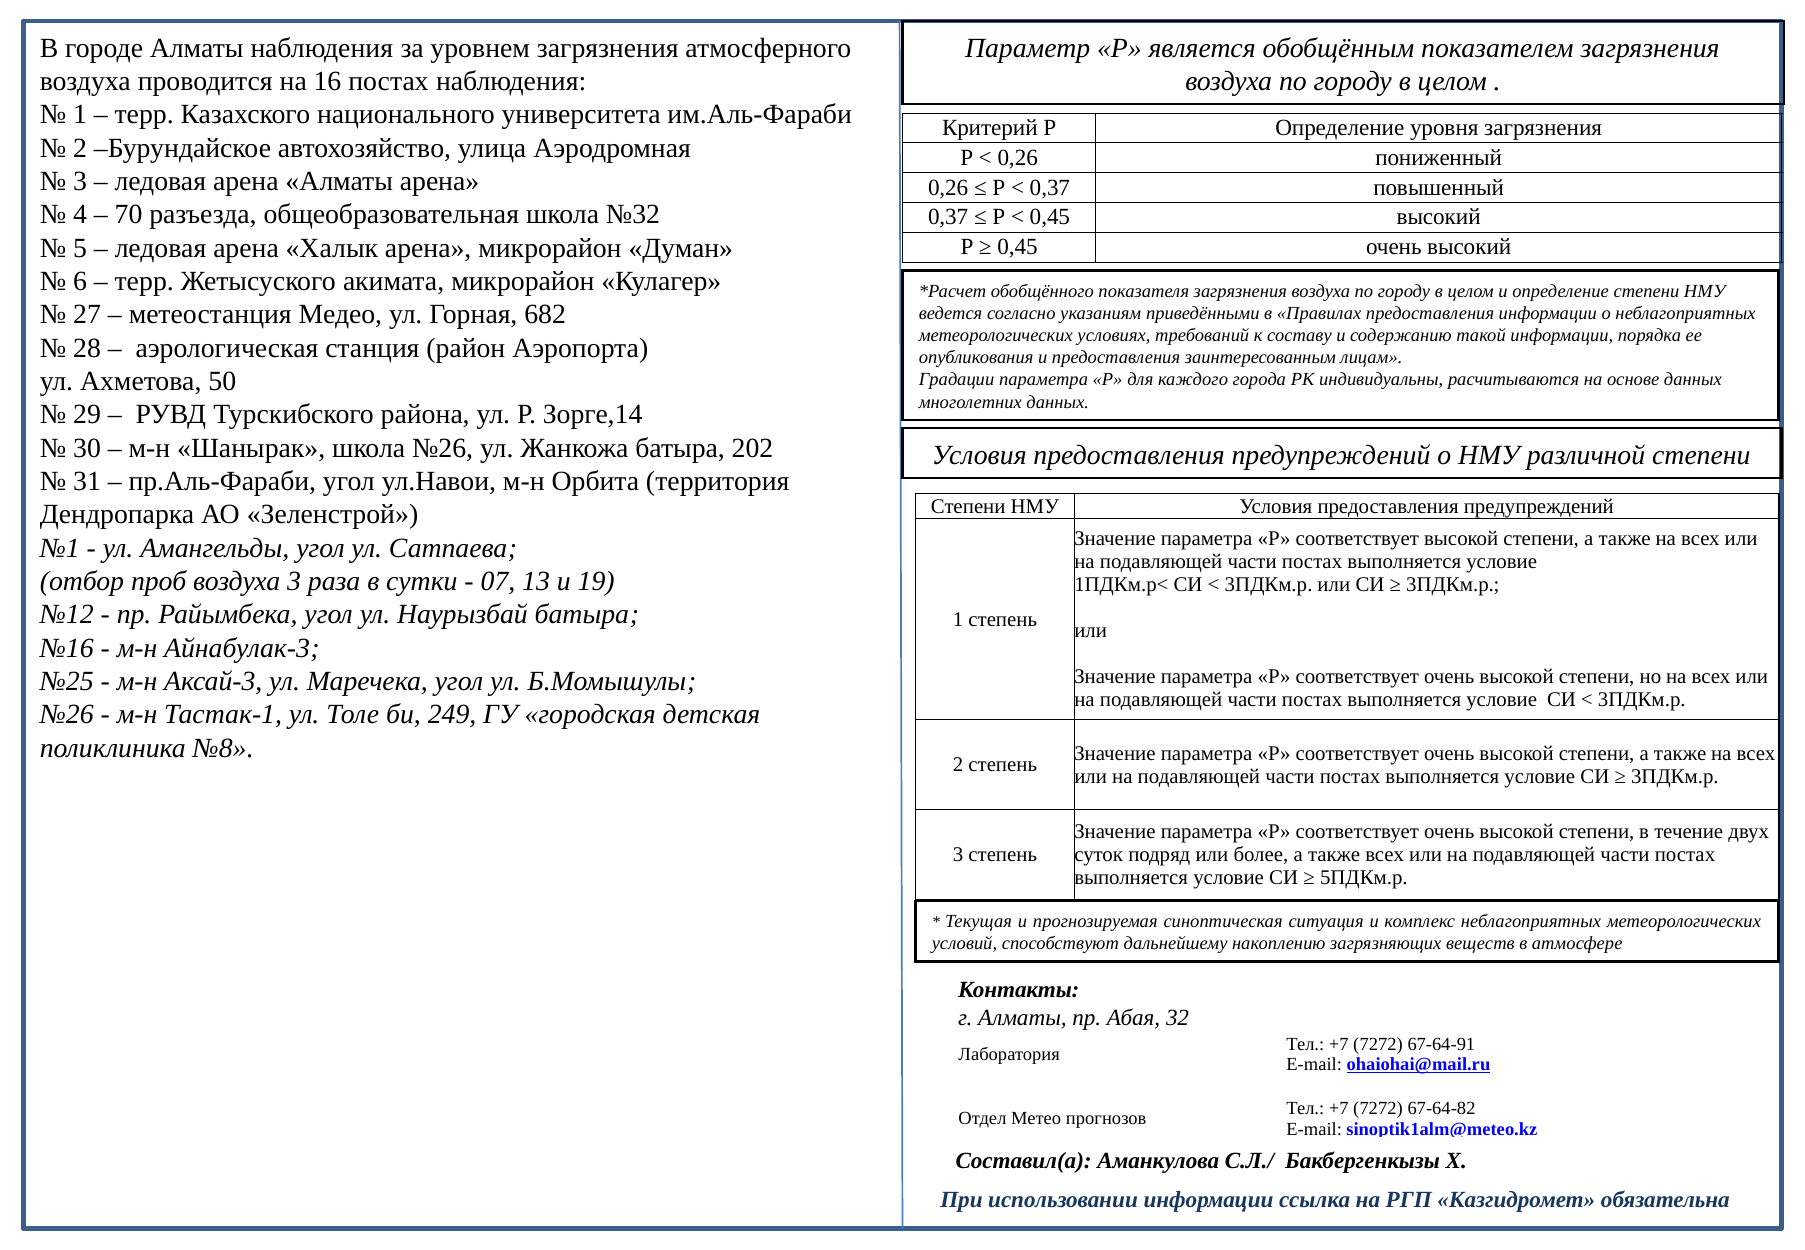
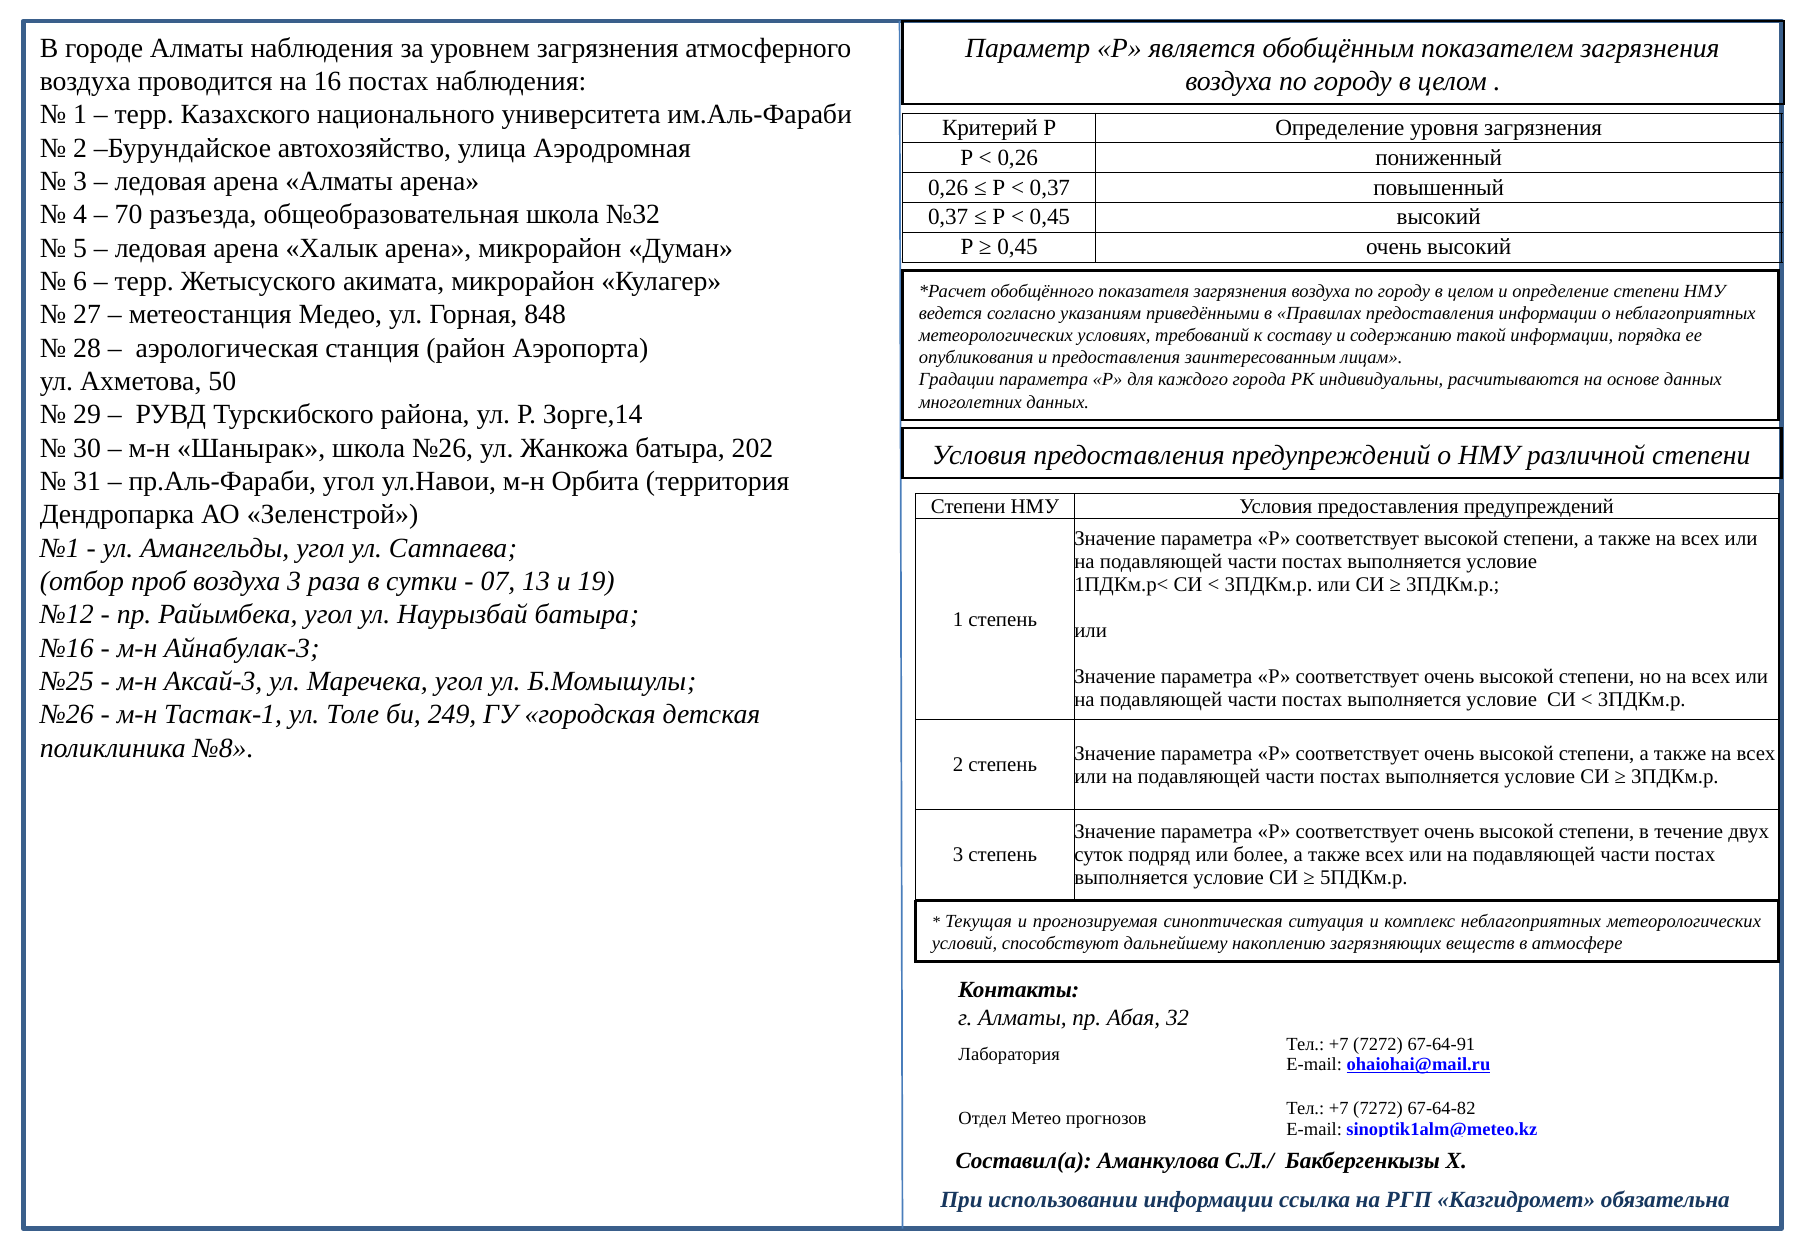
682: 682 -> 848 (545, 314)
